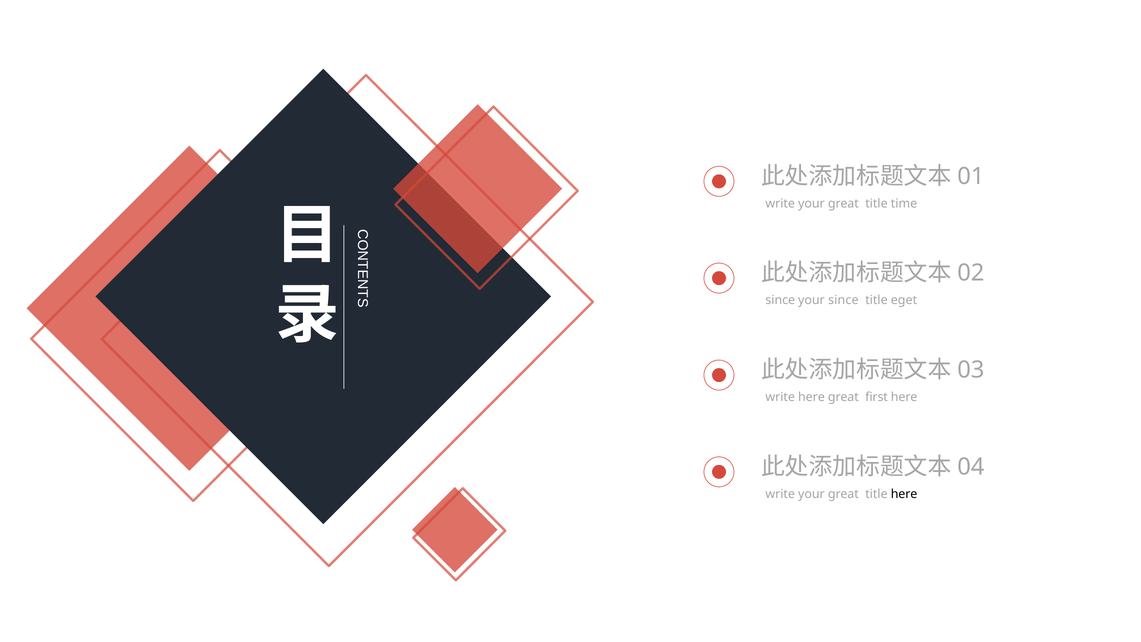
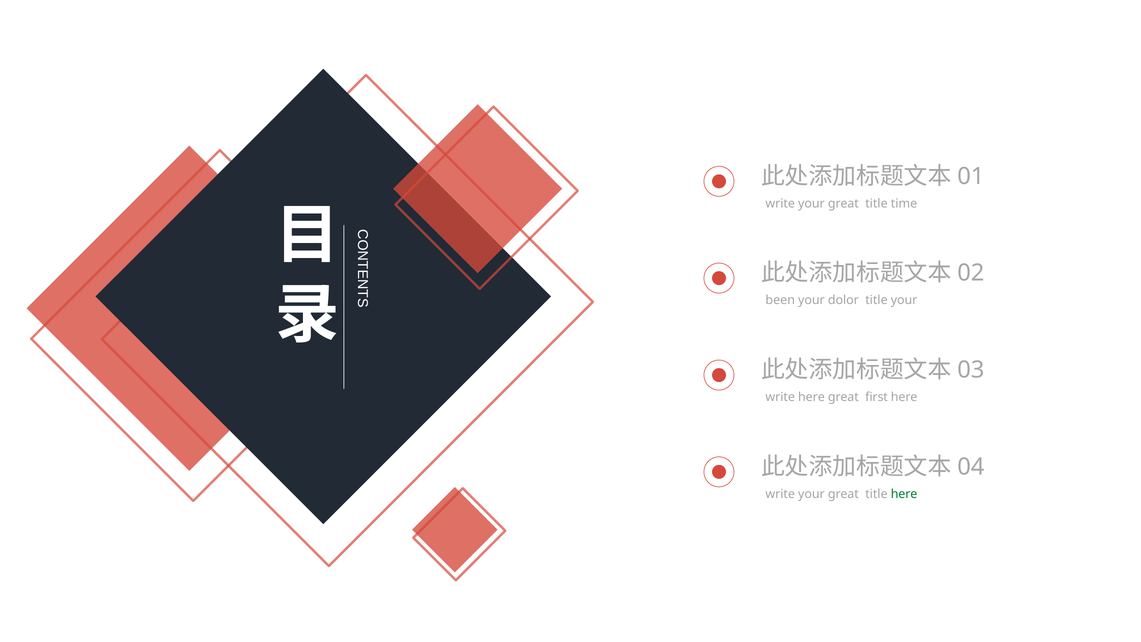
since: since -> been (780, 300)
your since: since -> dolor (843, 300)
title eget: eget -> your (904, 300)
here colour: black -> green (904, 494)
